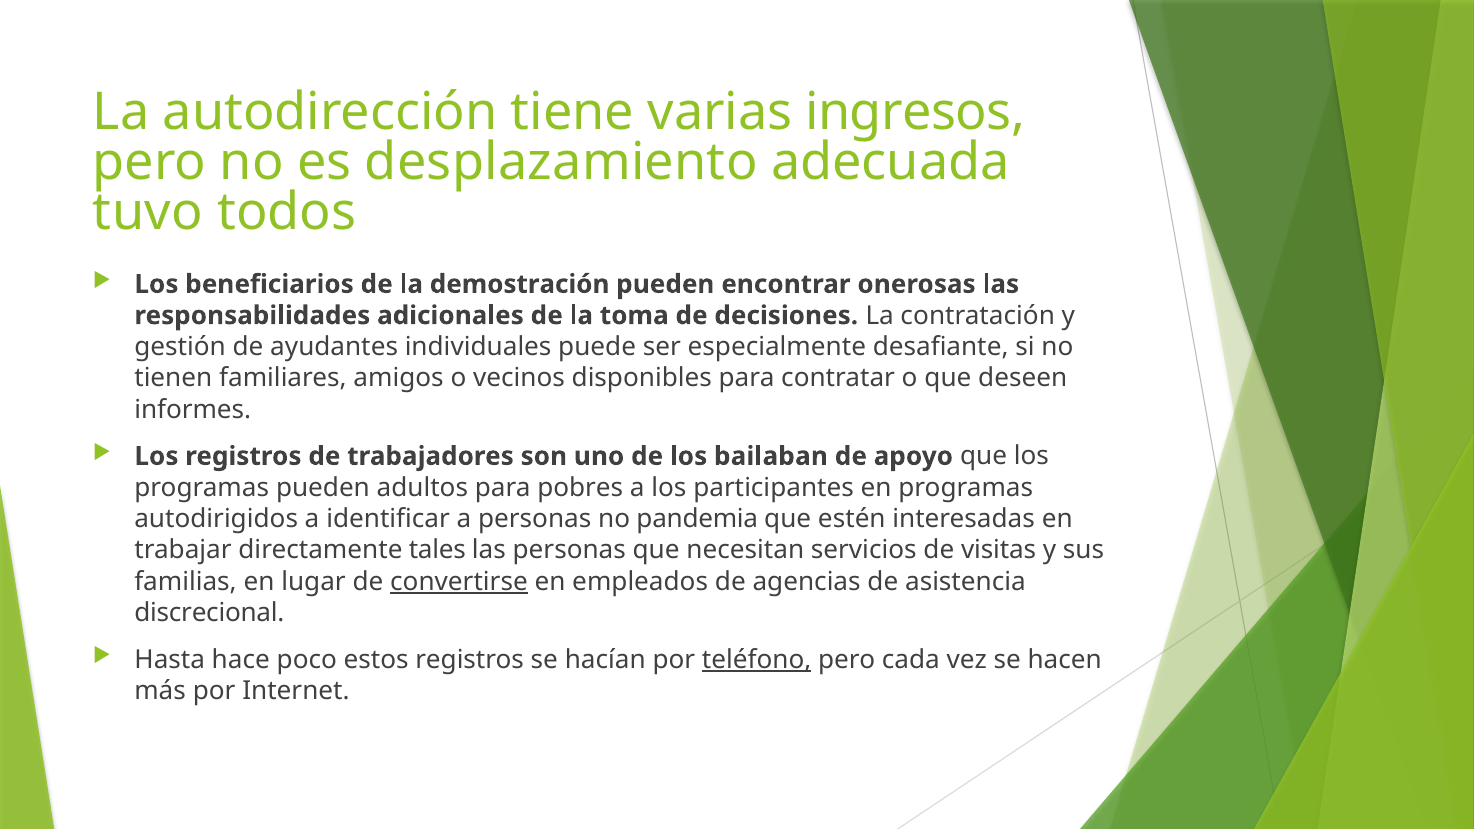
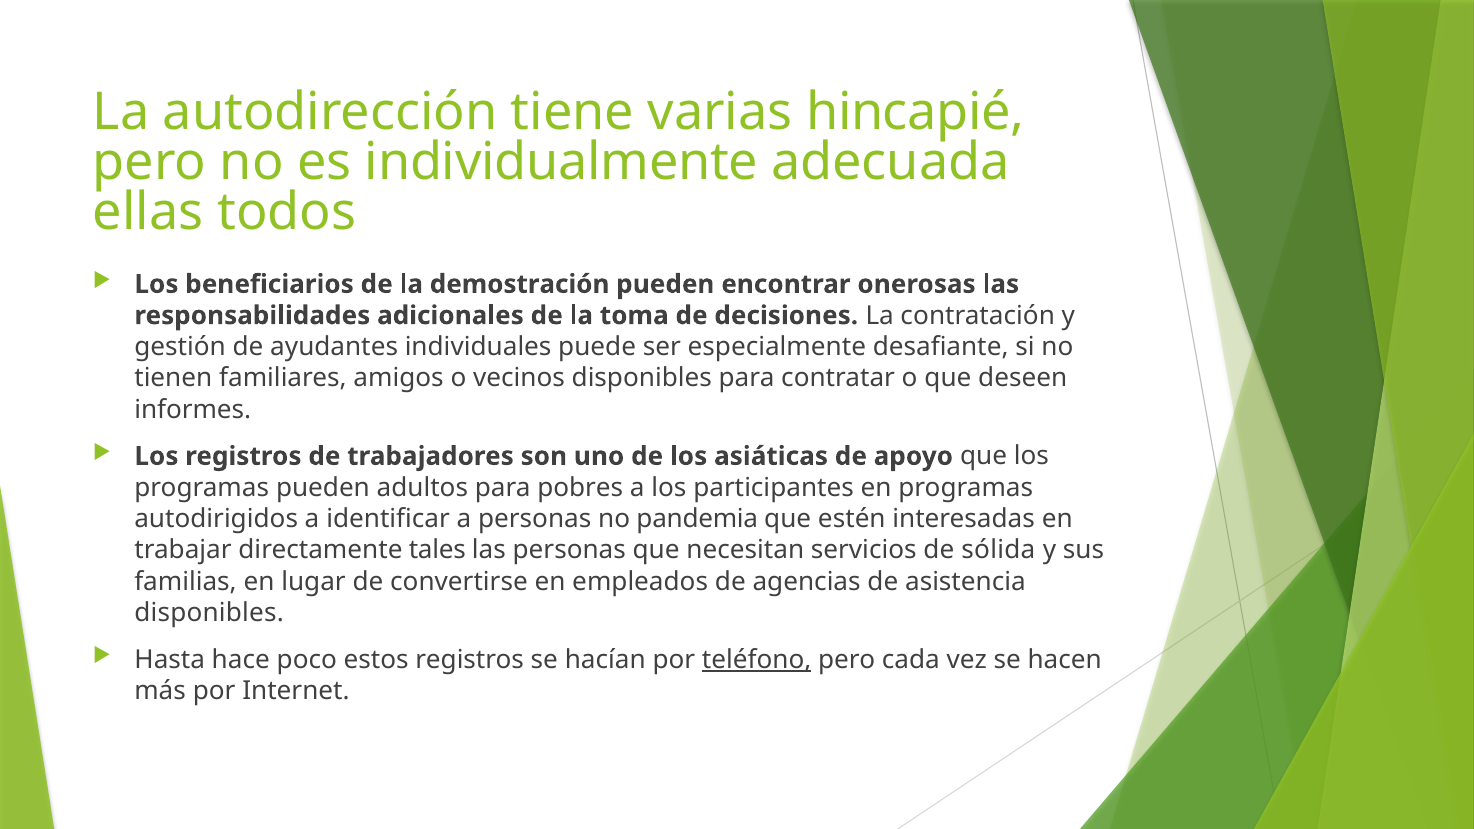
ingresos: ingresos -> hincapié (915, 112)
desplazamiento: desplazamiento -> individualmente (562, 162)
tuvo: tuvo -> ellas (148, 212)
bailaban: bailaban -> asiáticas (771, 456)
visitas: visitas -> sólida (998, 550)
convertirse underline: present -> none (459, 582)
discrecional: discrecional -> disponibles (209, 613)
